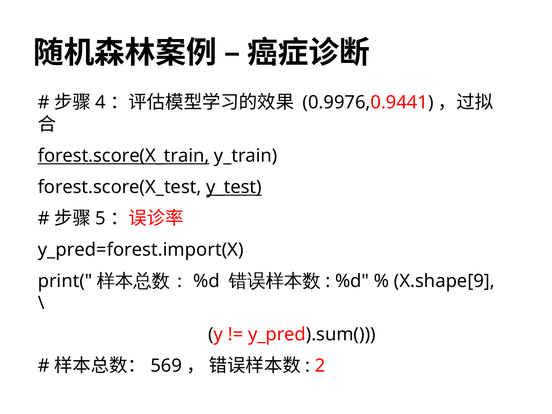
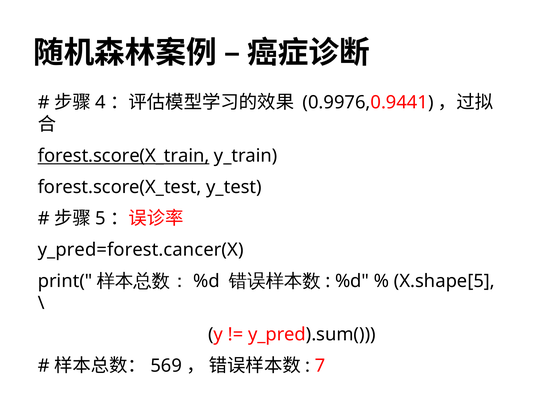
y_test underline: present -> none (234, 187)
y_pred=forest.import(X: y_pred=forest.import(X -> y_pred=forest.cancer(X (141, 250)
X.shape[9: X.shape[9 -> X.shape[5 (444, 281)
2: 2 -> 7 (320, 366)
